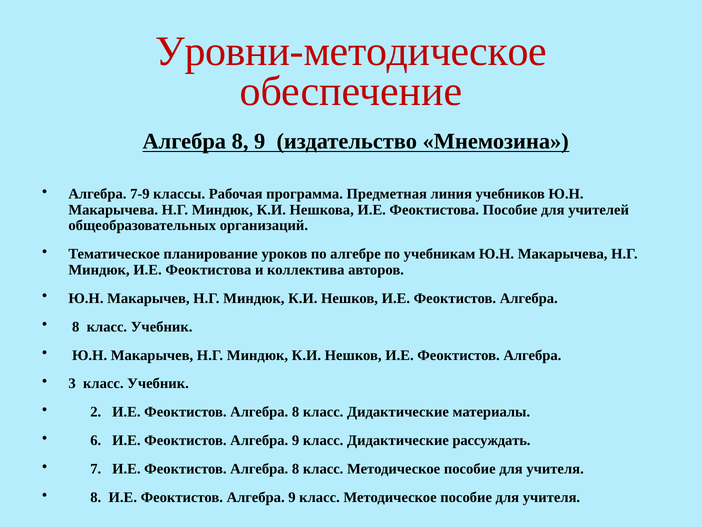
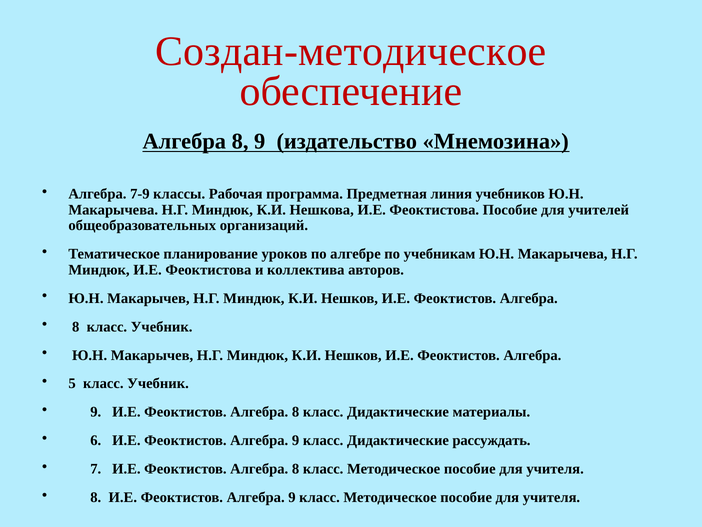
Уровни-методическое: Уровни-методическое -> Создан-методическое (351, 51)
3: 3 -> 5 (72, 383)
2: 2 -> 9 (96, 412)
